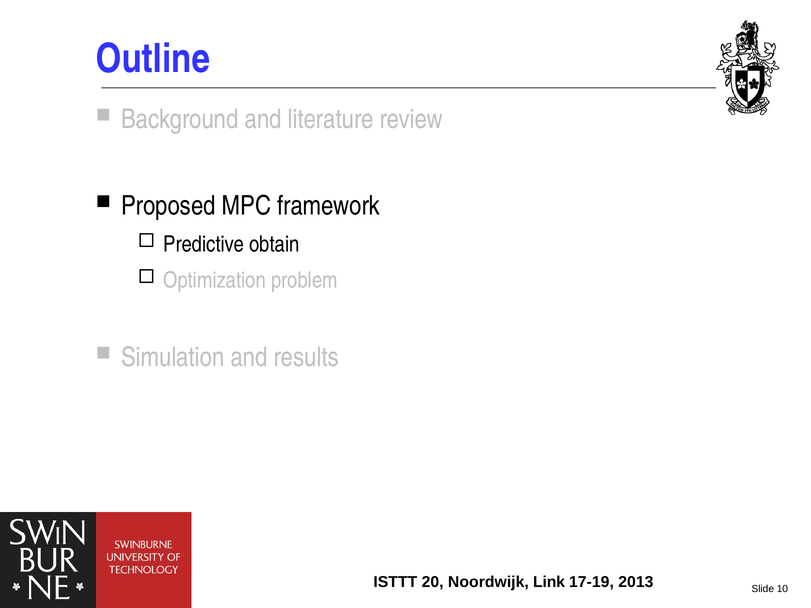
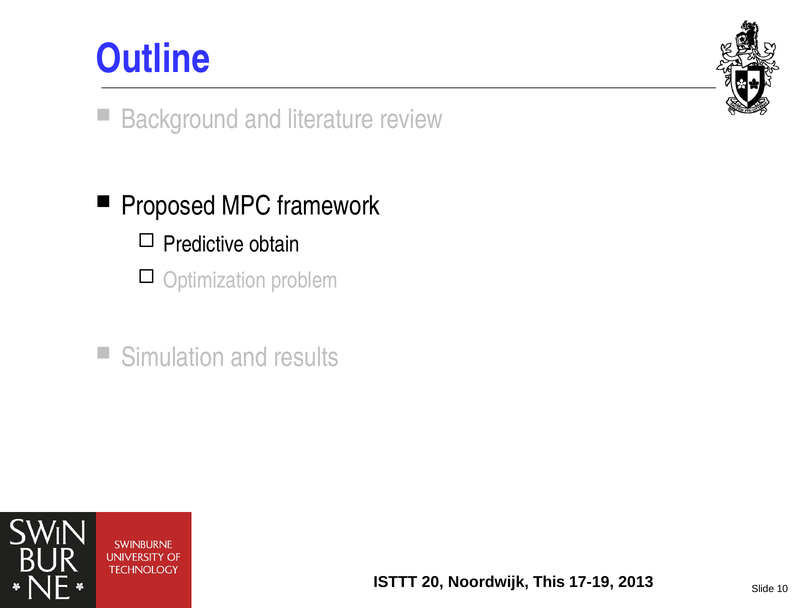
Link: Link -> This (549, 582)
